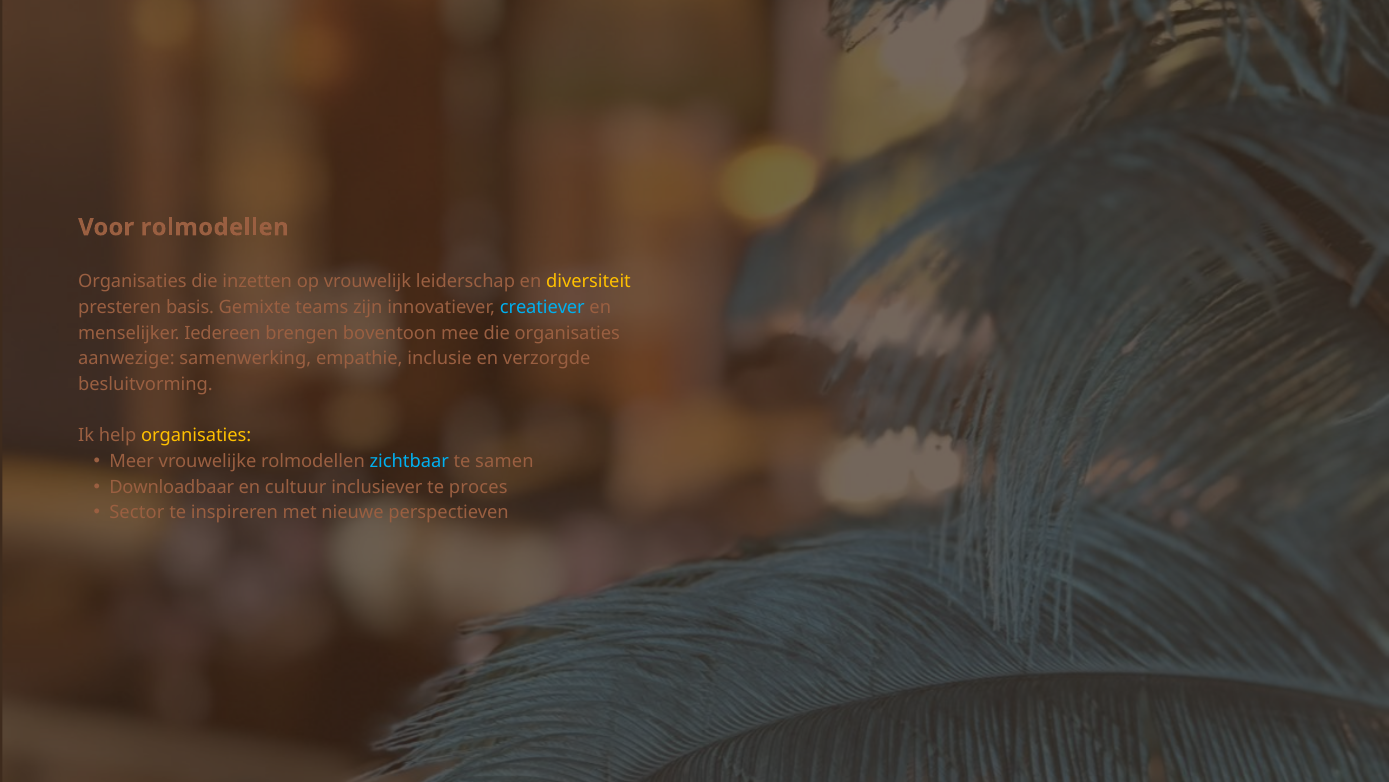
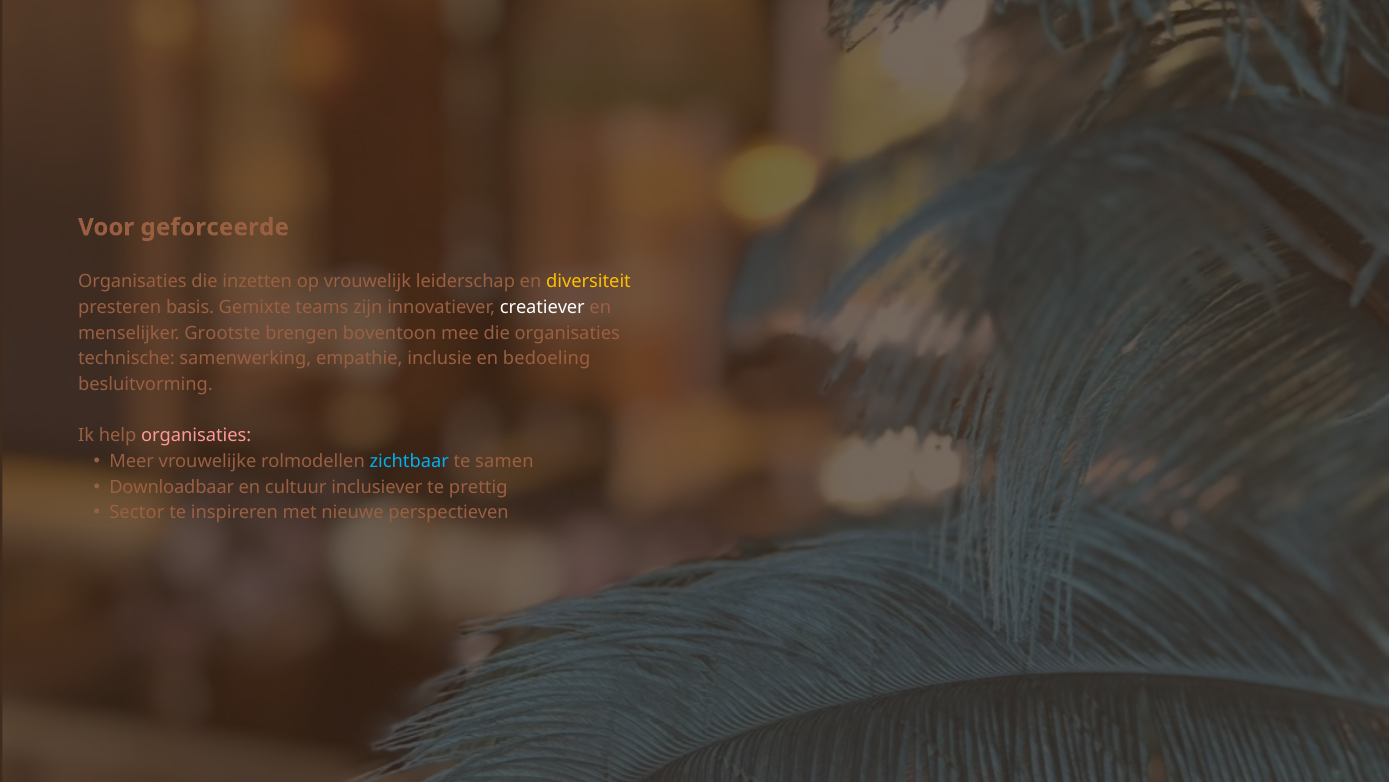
Voor rolmodellen: rolmodellen -> geforceerde (215, 227)
creatiever colour: light blue -> white (542, 307)
Iedereen: Iedereen -> Grootste (222, 333)
aanwezige: aanwezige -> technische (126, 358)
verzorgde: verzorgde -> bedoeling (547, 358)
organisaties colour: yellow -> pink (196, 435)
proces: proces -> prettig (478, 487)
